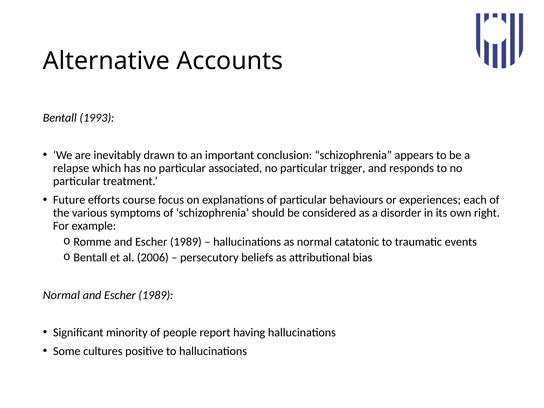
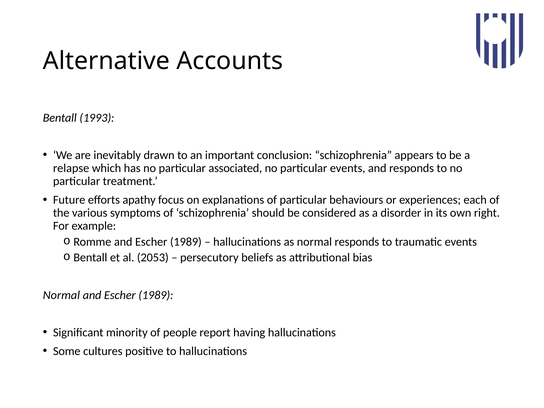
particular trigger: trigger -> events (348, 168)
course: course -> apathy (139, 200)
normal catatonic: catatonic -> responds (357, 242)
2006: 2006 -> 2053 (153, 258)
